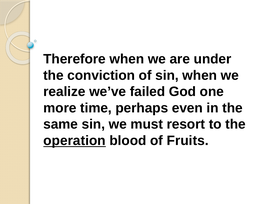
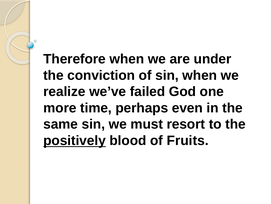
operation: operation -> positively (75, 140)
